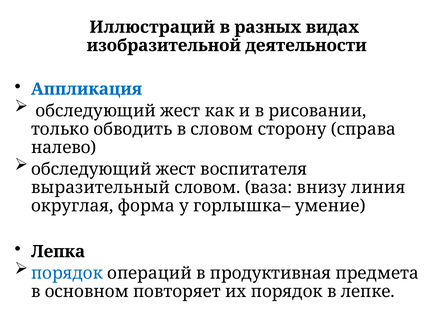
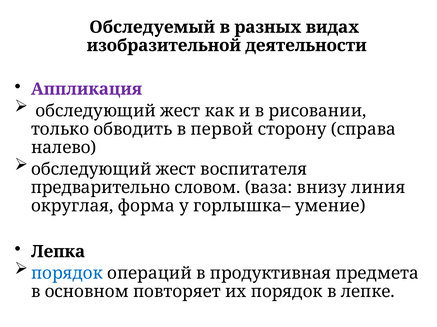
Иллюстраций: Иллюстраций -> Обследуемый (152, 27)
Аппликация colour: blue -> purple (87, 89)
в словом: словом -> первой (222, 129)
выразительный: выразительный -> предварительно (101, 188)
